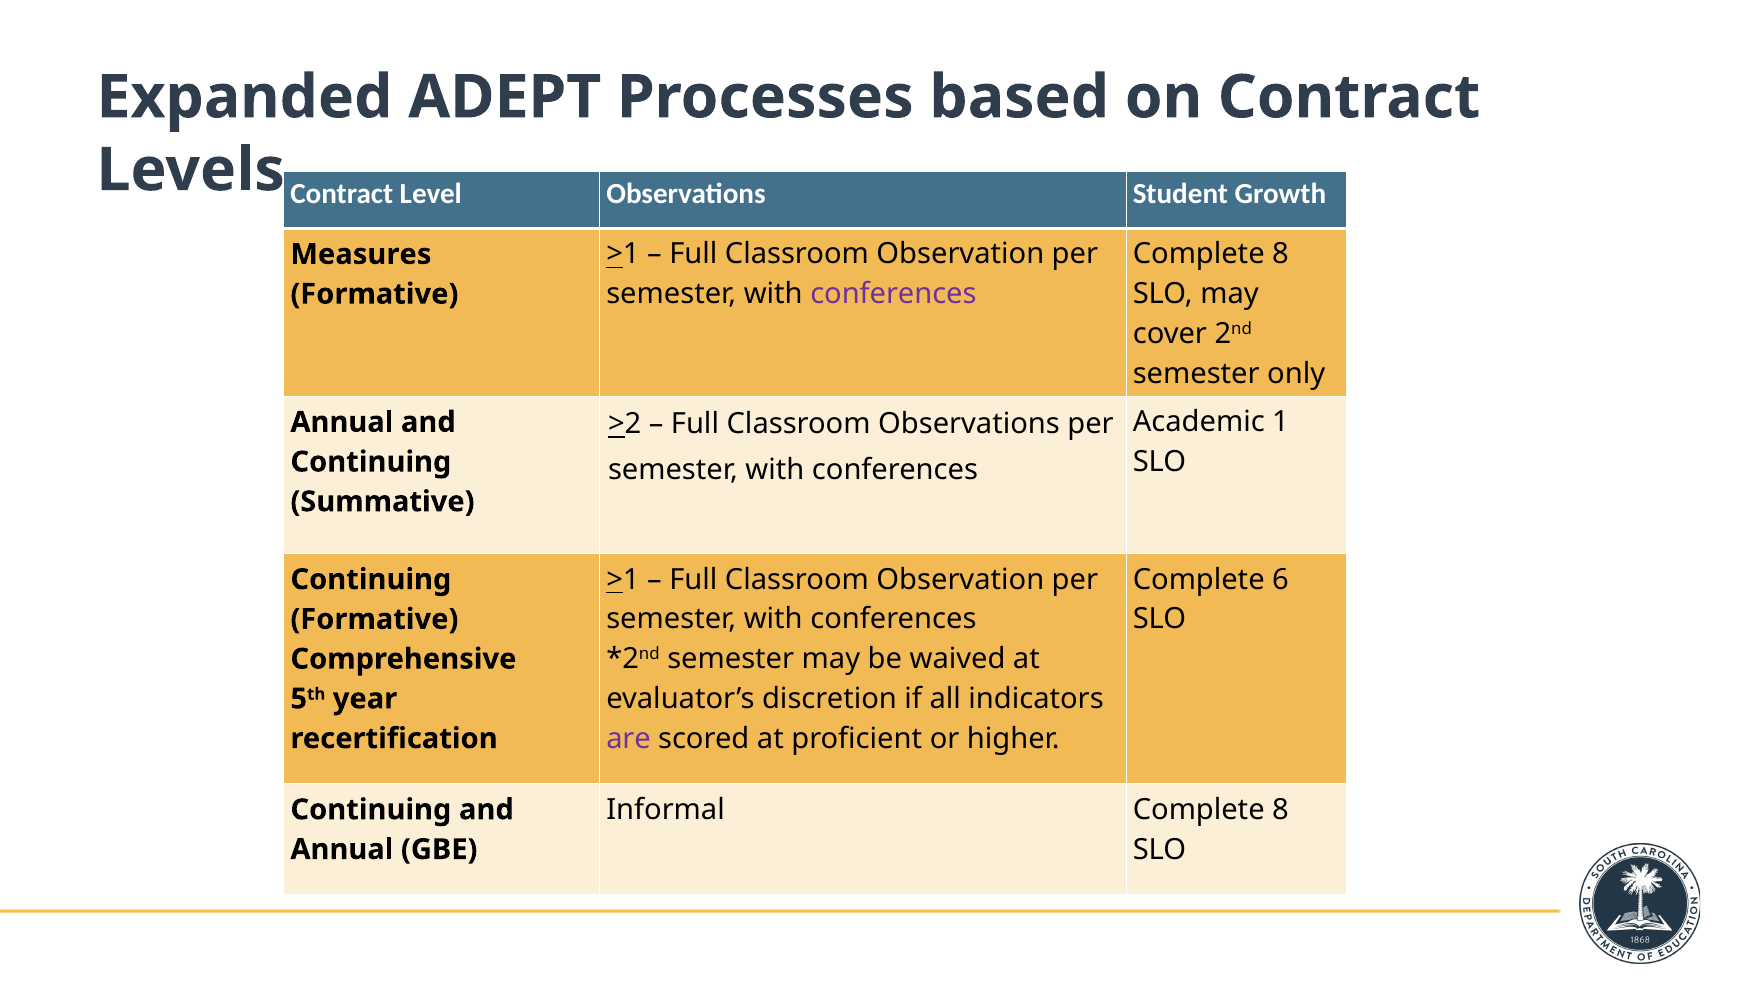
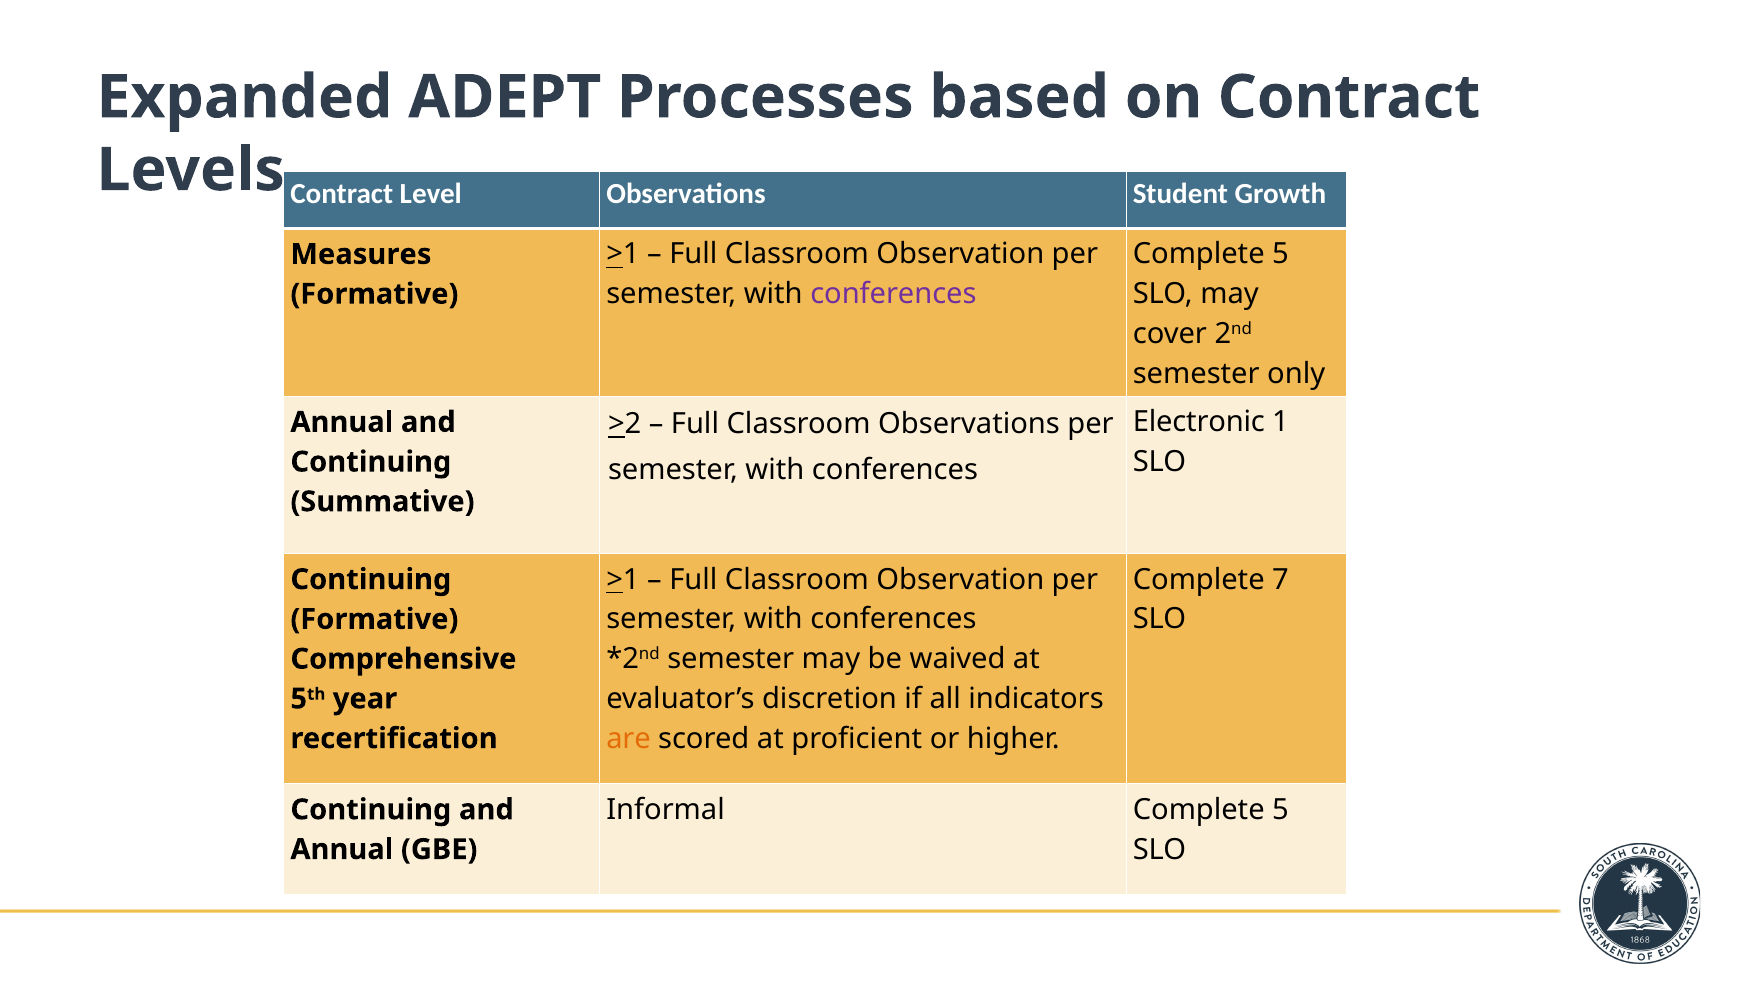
8: 8 -> 5 (1281, 254)
Academic: Academic -> Electronic (1199, 422)
6: 6 -> 7 (1281, 579)
are colour: purple -> orange (629, 738)
Informal Complete 8: 8 -> 5 (1281, 809)
